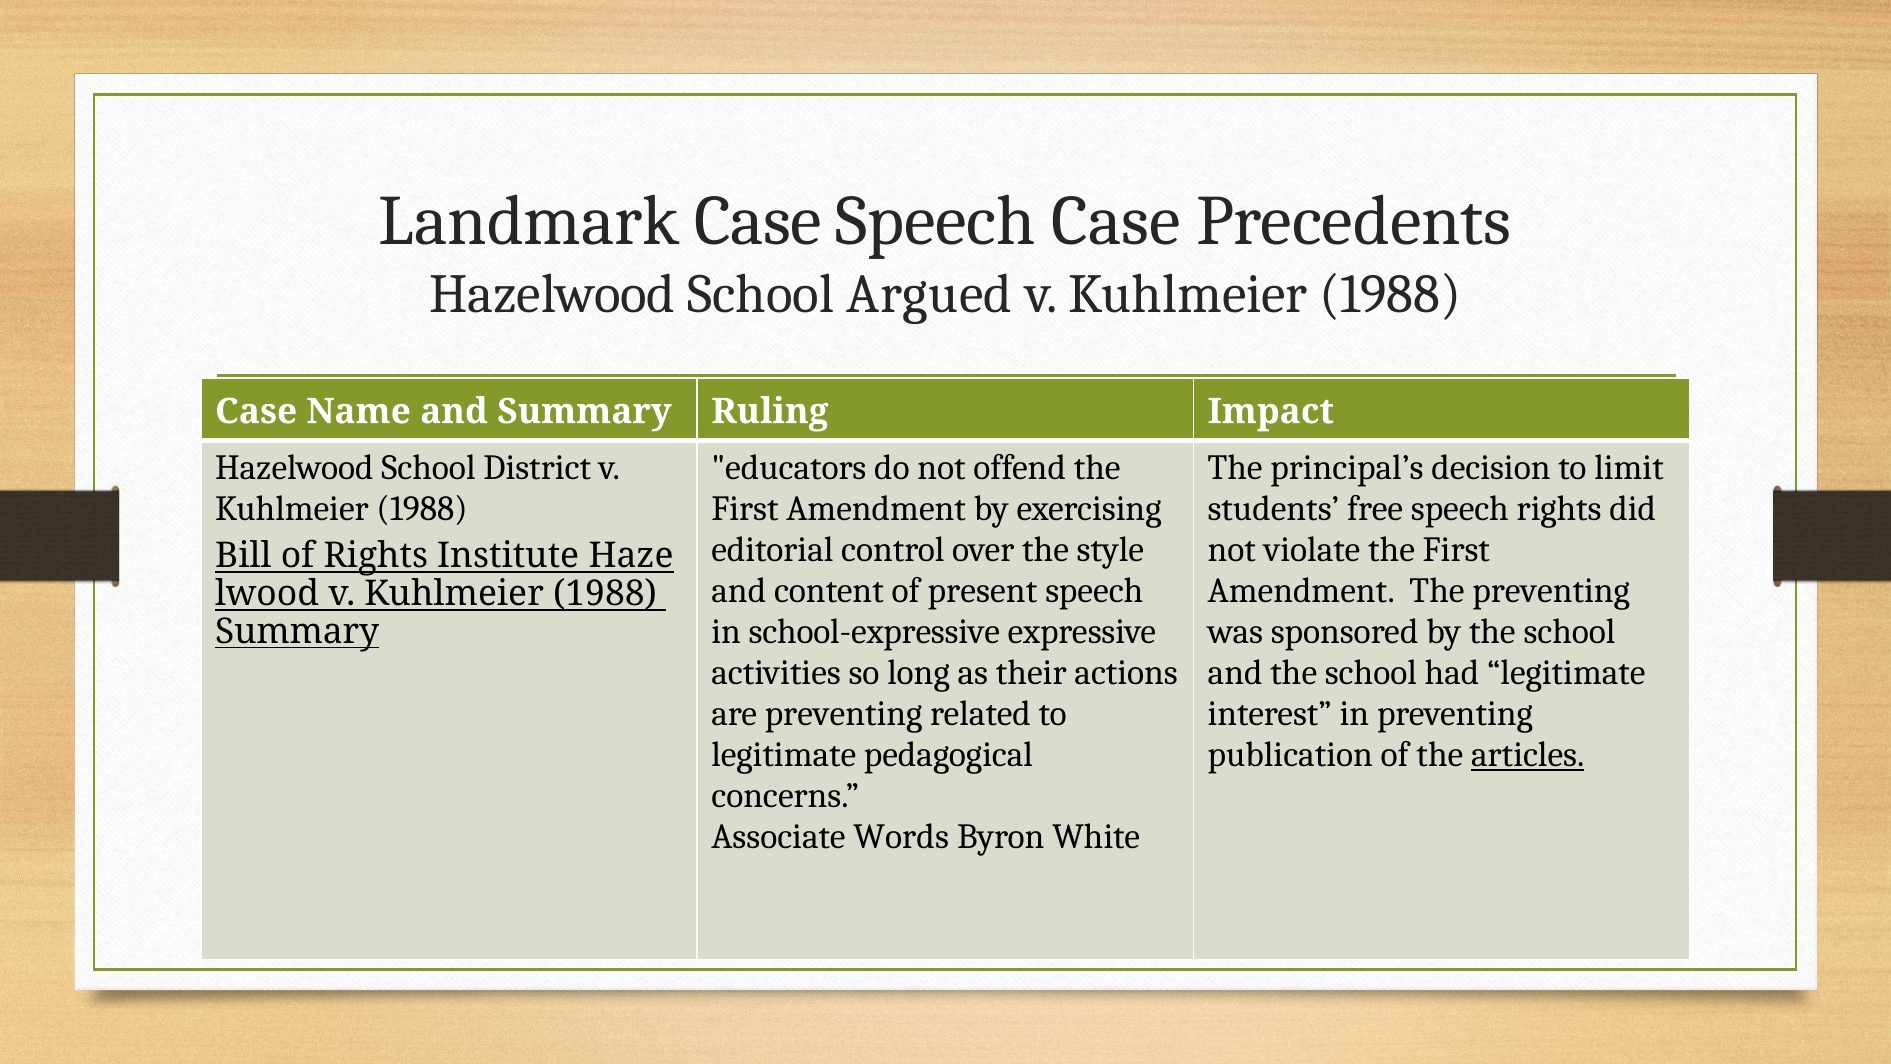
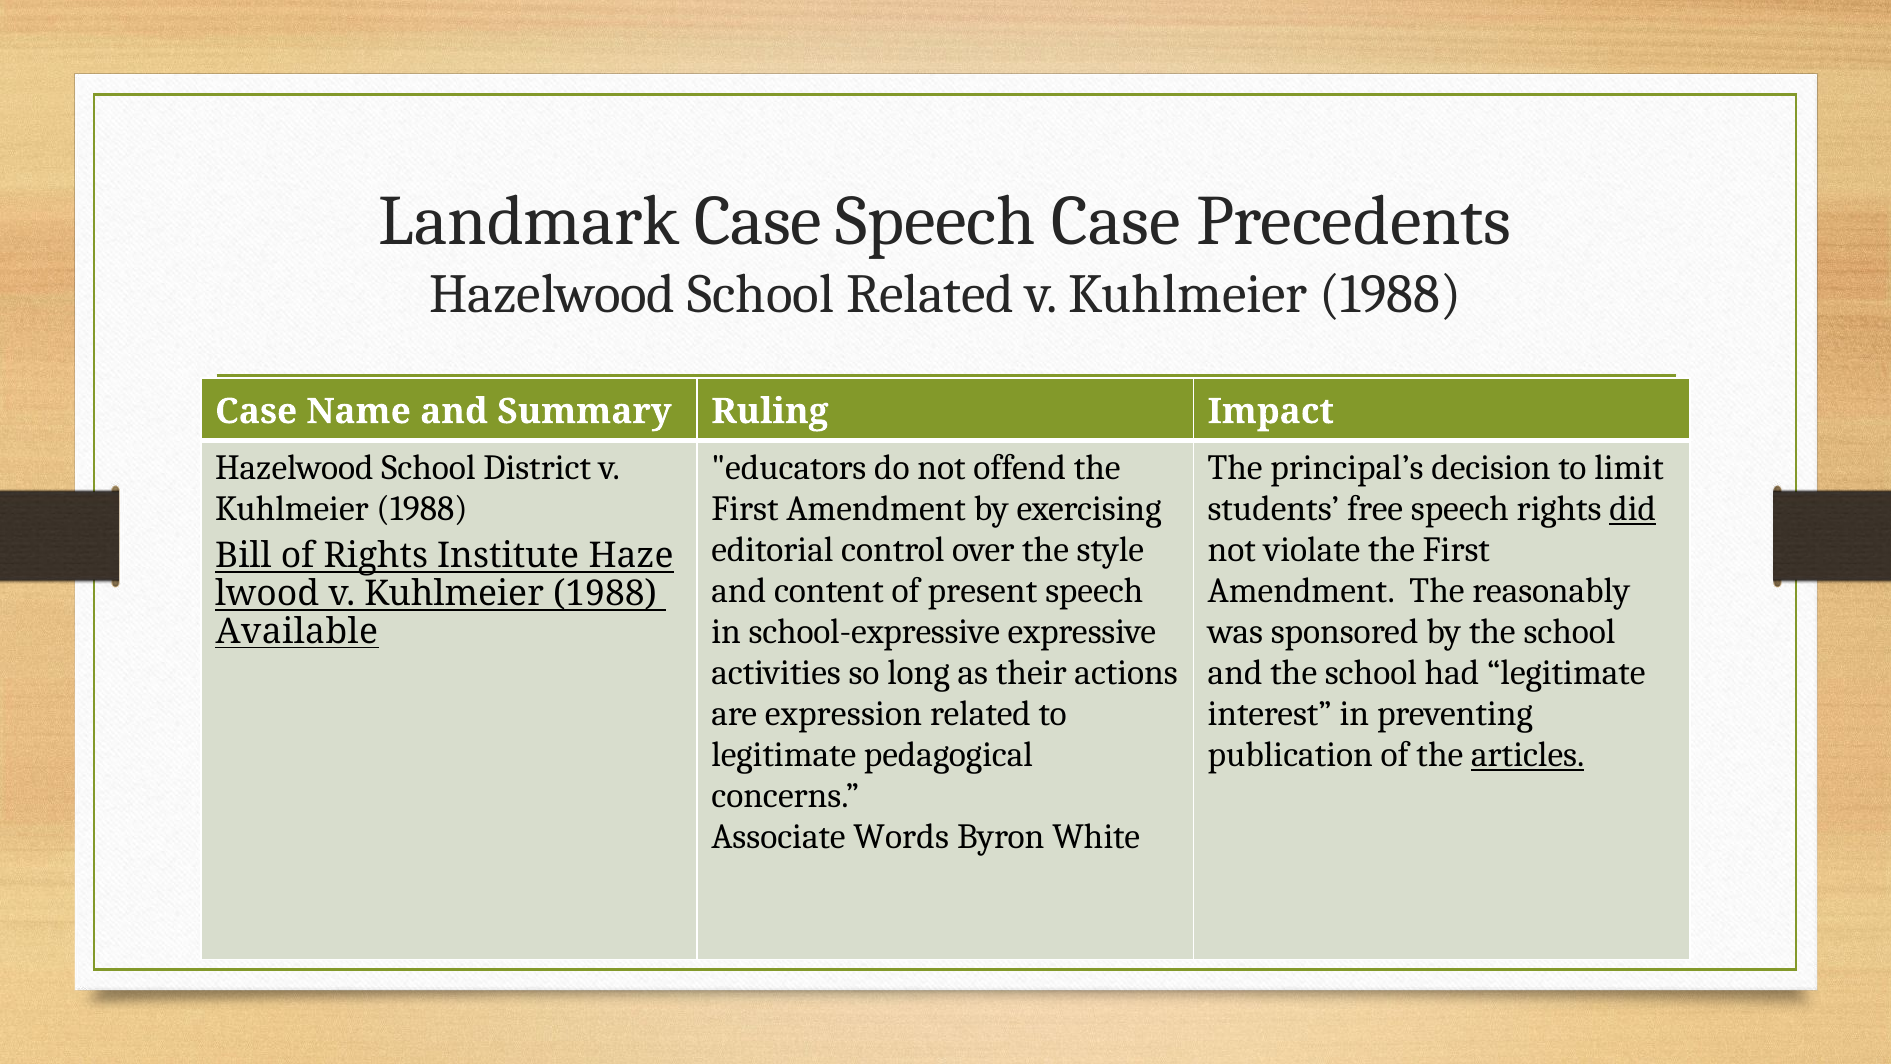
School Argued: Argued -> Related (930, 294)
did underline: none -> present (1633, 509)
The preventing: preventing -> reasonably (1551, 591)
Summary: Summary -> Available (297, 631)
are preventing: preventing -> expression (844, 714)
